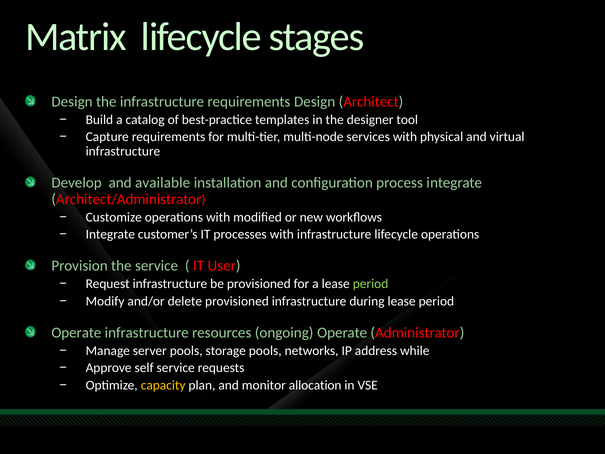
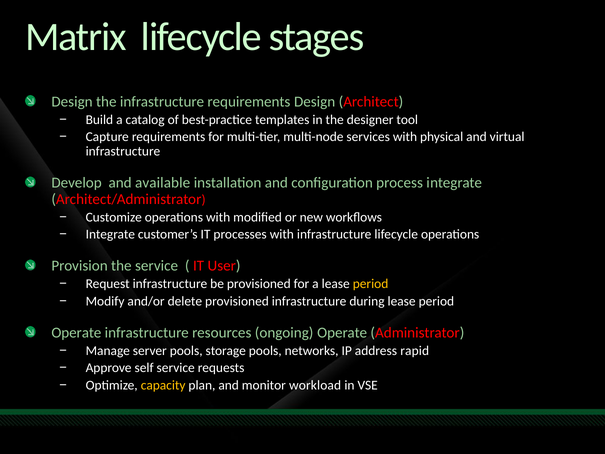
period colour: light green -> yellow (371, 284)
while: while -> rapid (415, 351)
allocation: allocation -> workload (315, 385)
